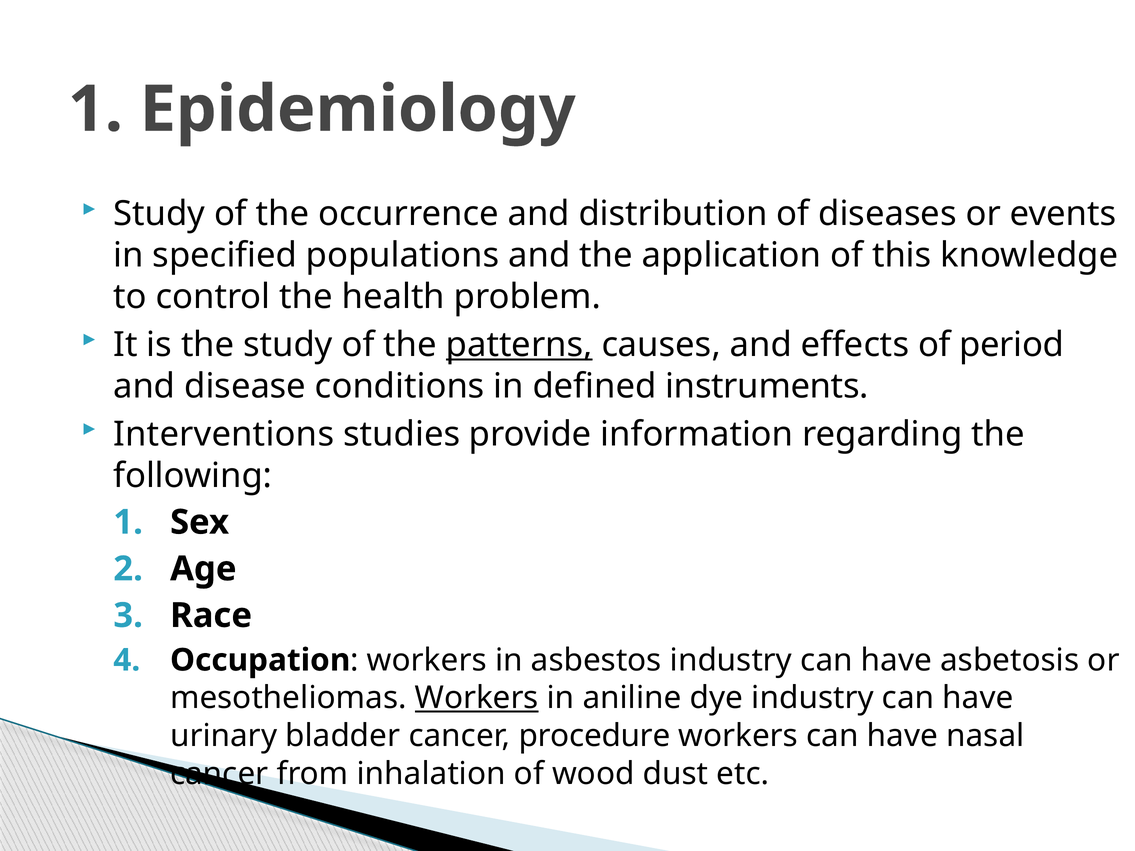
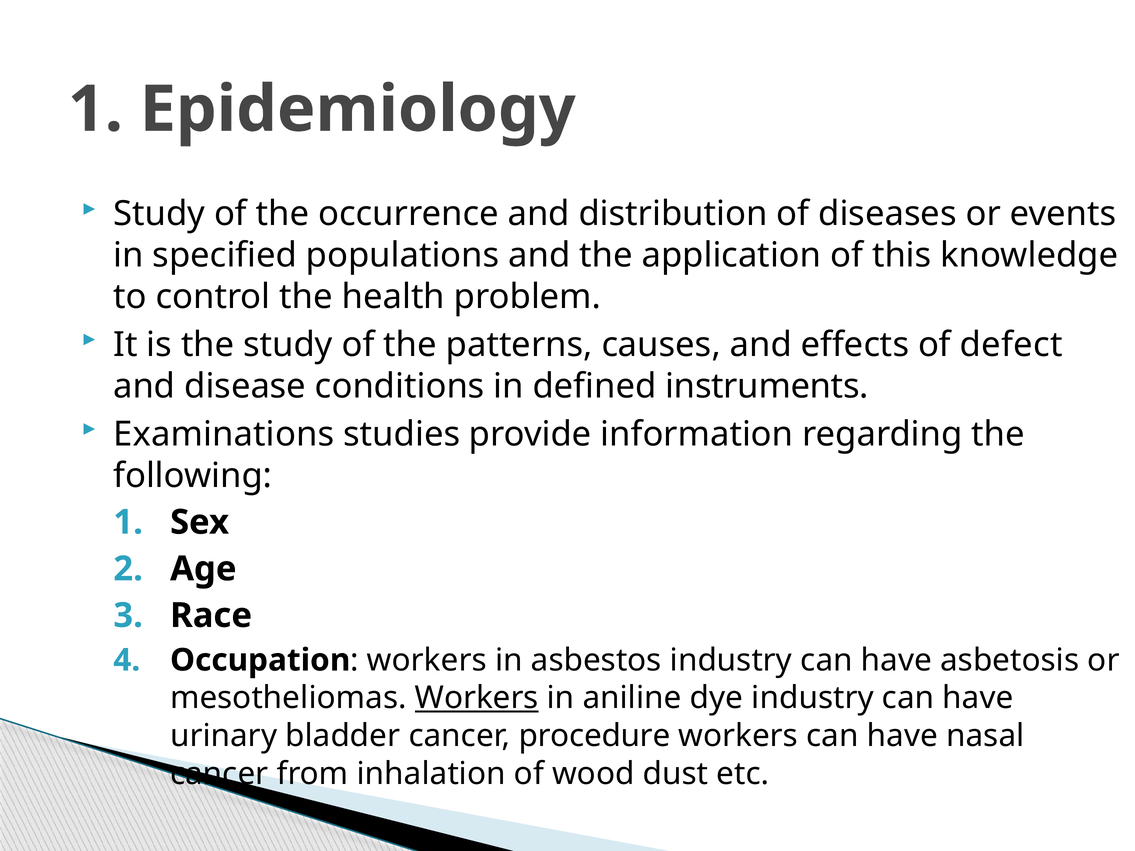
patterns underline: present -> none (519, 345)
period: period -> defect (1011, 345)
Interventions: Interventions -> Examinations (224, 434)
